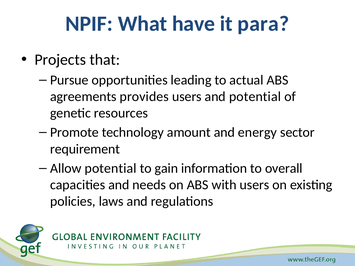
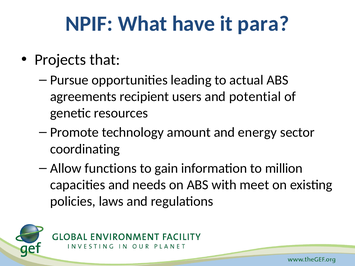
provides: provides -> recipient (144, 97)
requirement: requirement -> coordinating (85, 149)
Allow potential: potential -> functions (111, 168)
overall: overall -> million (284, 168)
with users: users -> meet (254, 185)
